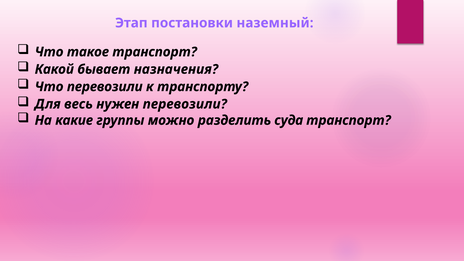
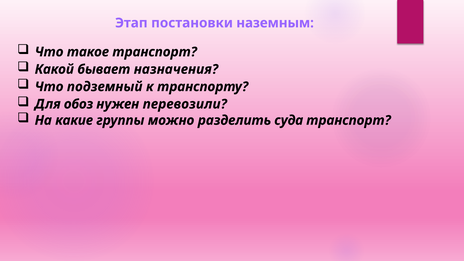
наземный: наземный -> наземным (275, 23)
Что перевозили: перевозили -> подземный (105, 87)
весь: весь -> обоз (79, 104)
